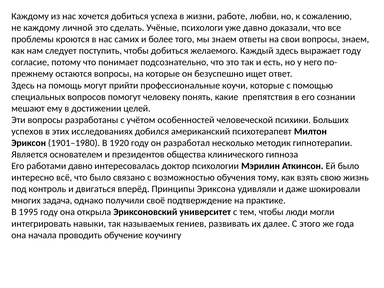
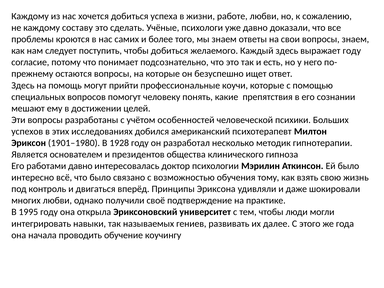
личной: личной -> составу (78, 28)
1920: 1920 -> 1928 (119, 143)
многих задача: задача -> любви (57, 201)
